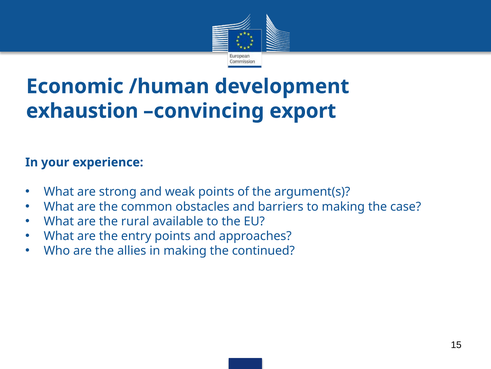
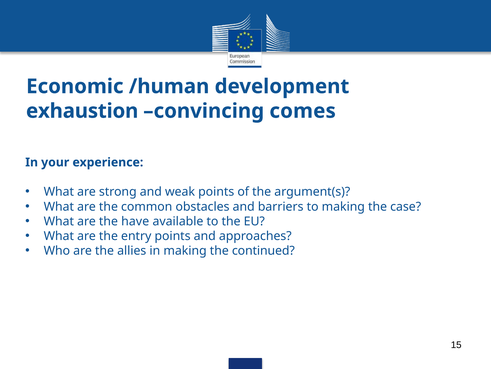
export: export -> comes (303, 111)
rural: rural -> have (135, 221)
